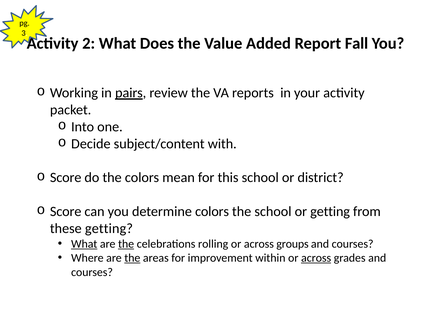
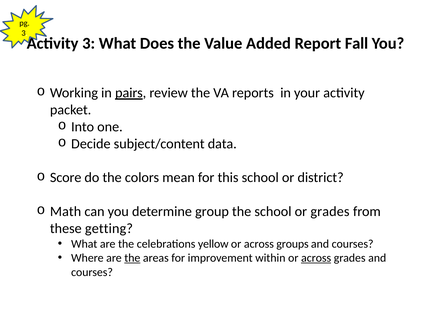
2: 2 -> 3 (89, 44)
with: with -> data (222, 144)
Score: Score -> Math (66, 212)
determine colors: colors -> group (212, 212)
or getting: getting -> grades (330, 212)
What underline: present -> none (84, 244)
the underline: present -> none (126, 244)
rolling: rolling -> yellow (213, 244)
